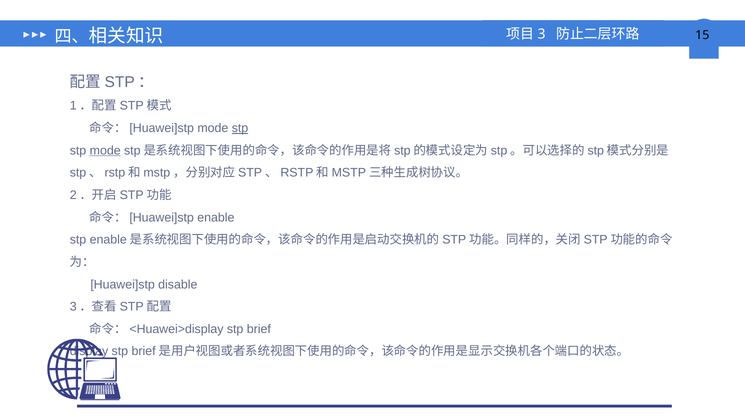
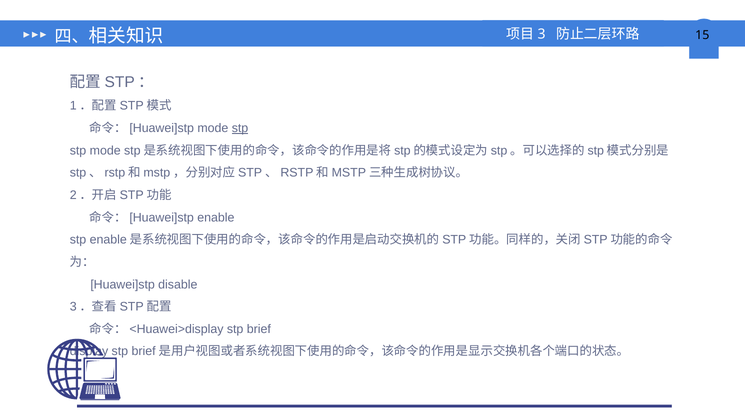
mode underline: present -> none (105, 150)
